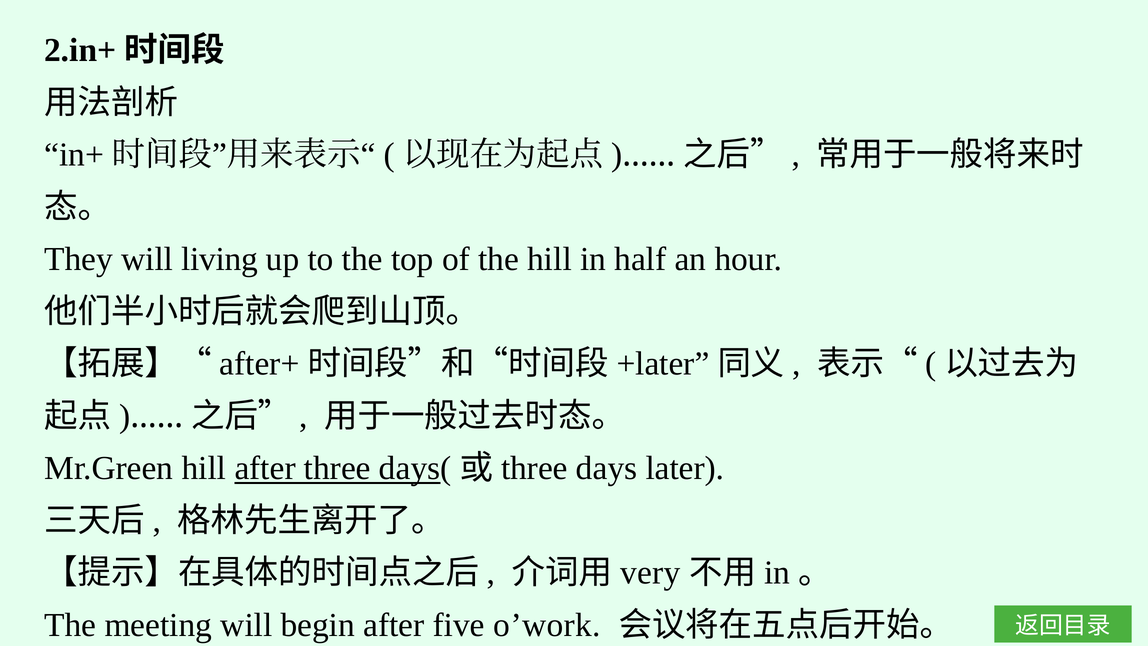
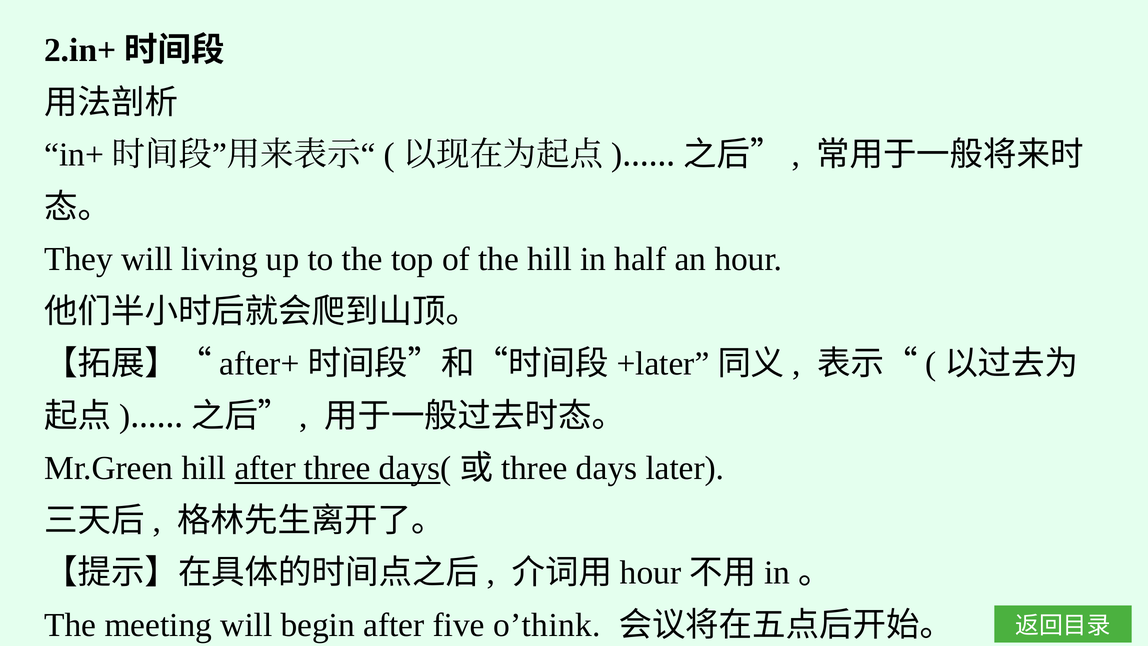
very: very -> hour (651, 573)
o’work: o’work -> o’think (547, 625)
